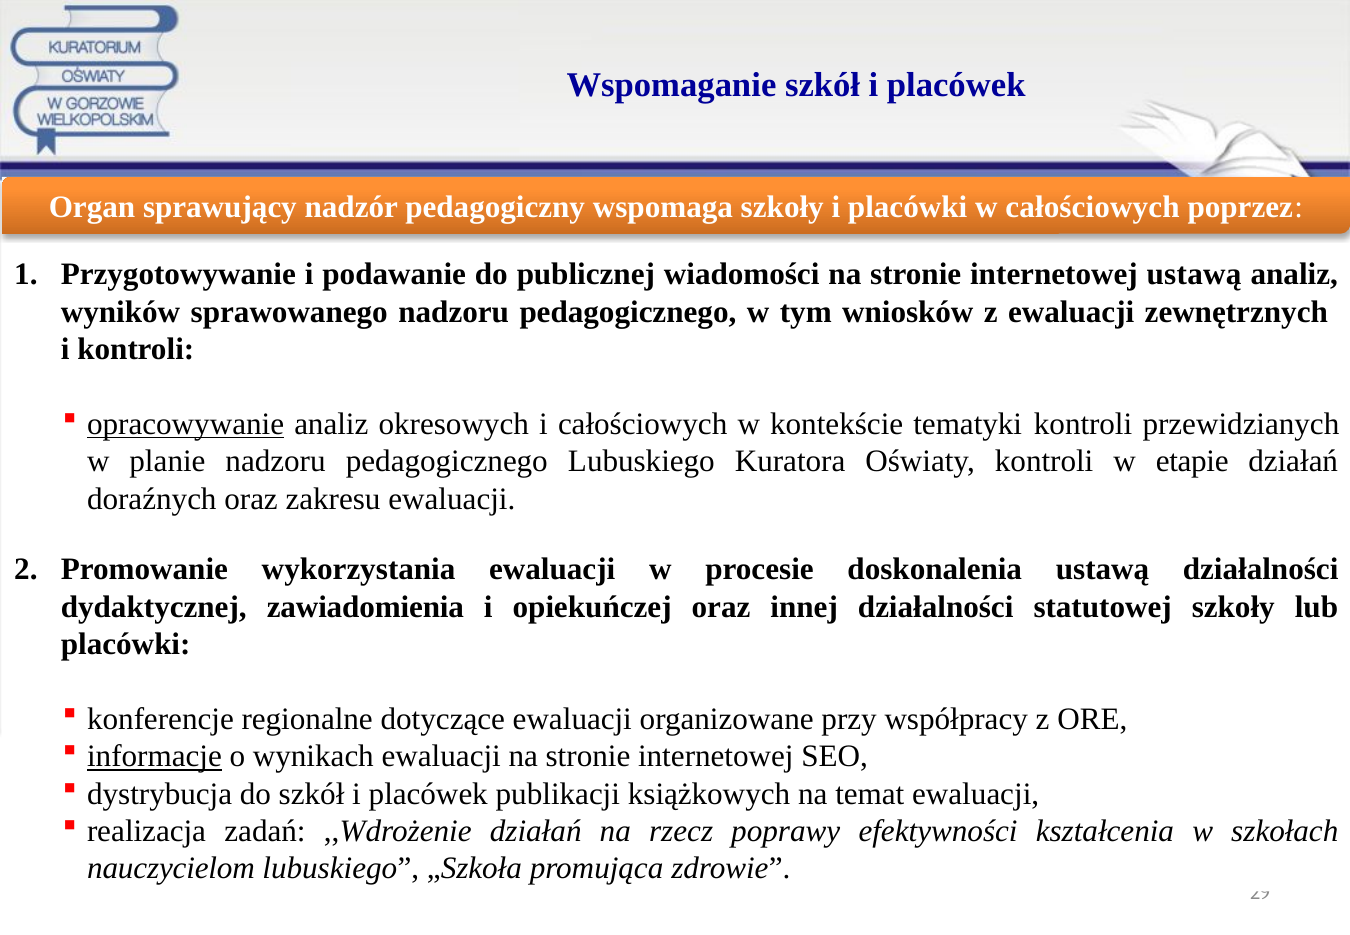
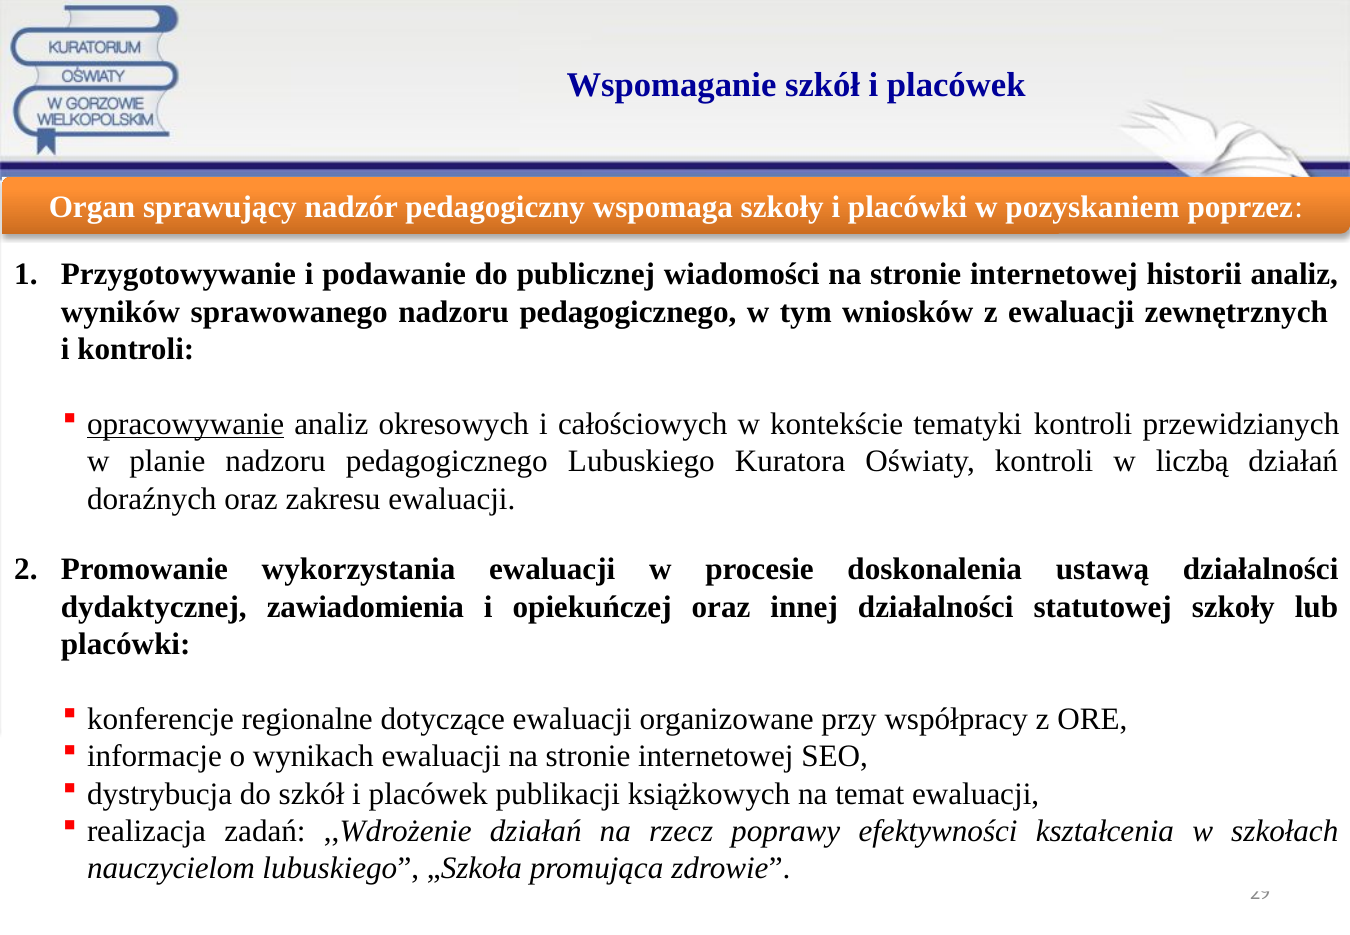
w całościowych: całościowych -> pozyskaniem (1093, 207)
internetowej ustawą: ustawą -> historii (1194, 274)
etapie: etapie -> liczbą (1192, 461)
informacje underline: present -> none (154, 756)
